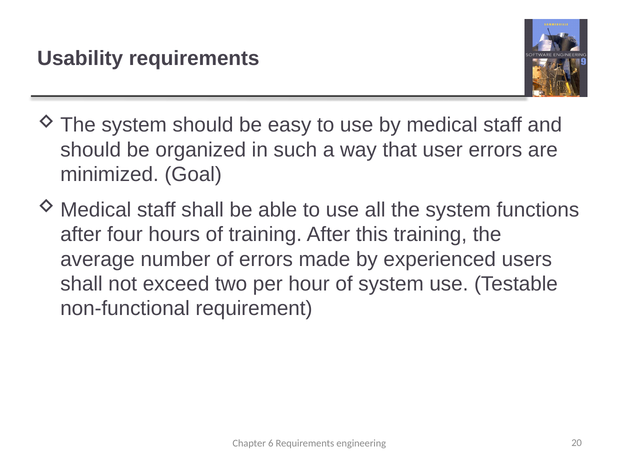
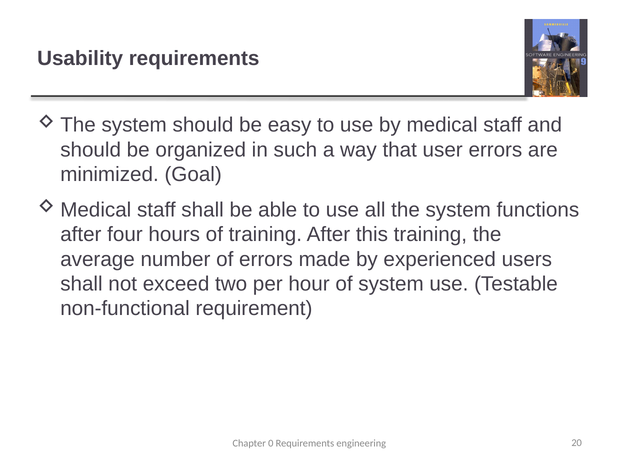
6: 6 -> 0 (271, 443)
